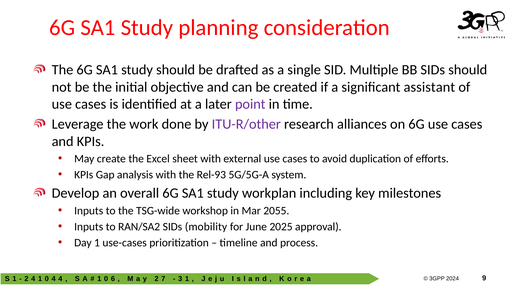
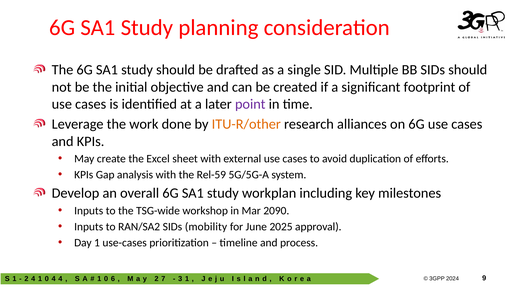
assistant: assistant -> footprint (429, 87)
ITU-R/other colour: purple -> orange (246, 124)
Rel-93: Rel-93 -> Rel-59 (211, 175)
2055: 2055 -> 2090 (276, 211)
